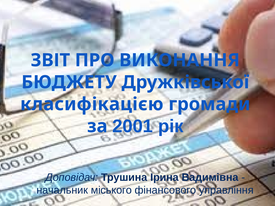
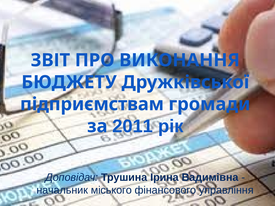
класифікацією: класифікацією -> підприємствам (92, 104)
2001: 2001 -> 2011 (133, 126)
